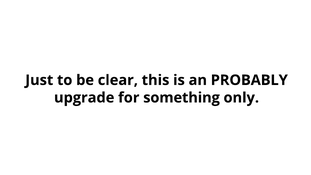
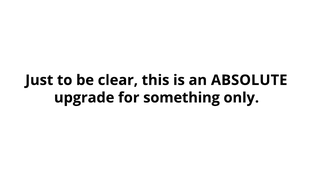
PROBABLY: PROBABLY -> ABSOLUTE (249, 80)
